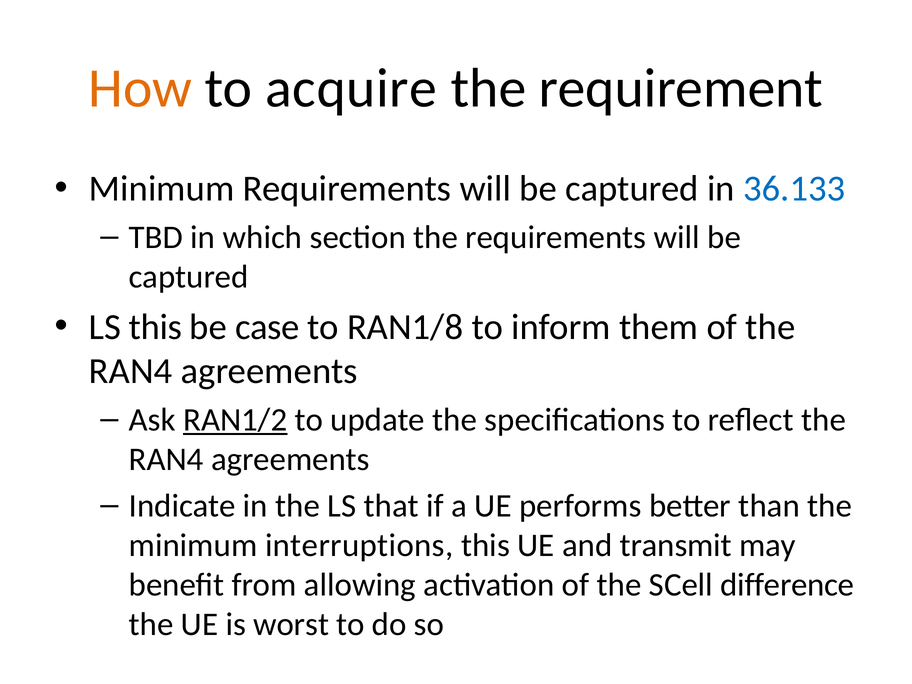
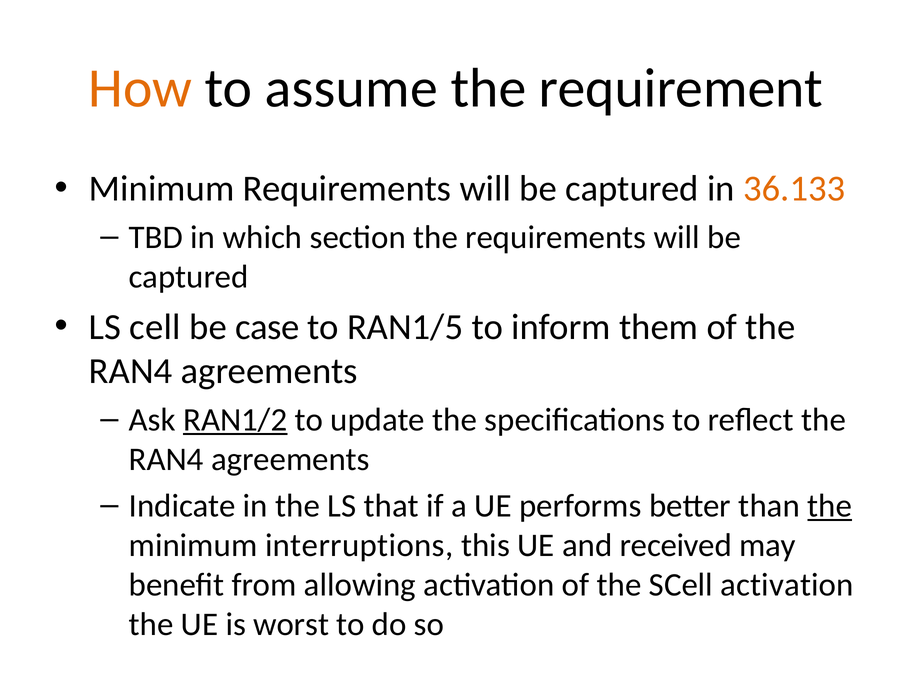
acquire: acquire -> assume (351, 88)
36.133 colour: blue -> orange (794, 189)
LS this: this -> cell (155, 327)
RAN1/8: RAN1/8 -> RAN1/5 (405, 327)
the underline: none -> present (830, 506)
transmit: transmit -> received (676, 545)
SCell difference: difference -> activation (787, 585)
